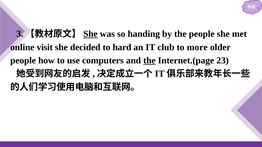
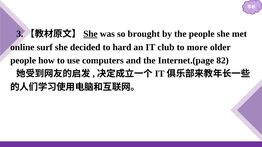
handing: handing -> brought (144, 34)
visit: visit -> surf (45, 47)
the underline: present -> none (149, 61)
23: 23 -> 82 (223, 61)
